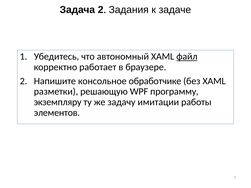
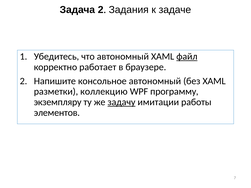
консольное обработчике: обработчике -> автономный (155, 81)
решающую: решающую -> коллекцию (104, 92)
задачу underline: none -> present (121, 102)
